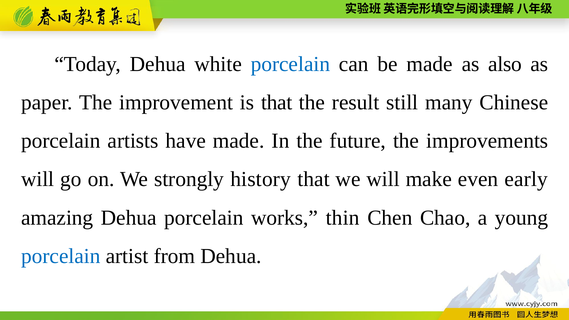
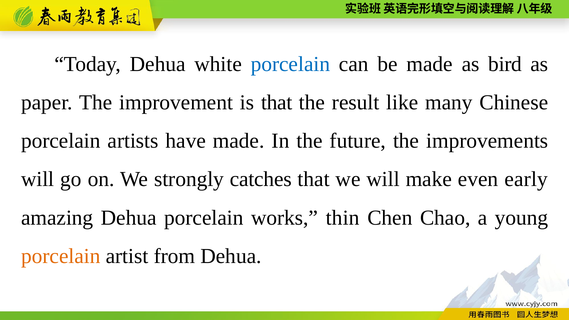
also: also -> bird (505, 64)
still: still -> like (402, 102)
history: history -> catches (261, 179)
porcelain colour: blue -> orange (61, 256)
